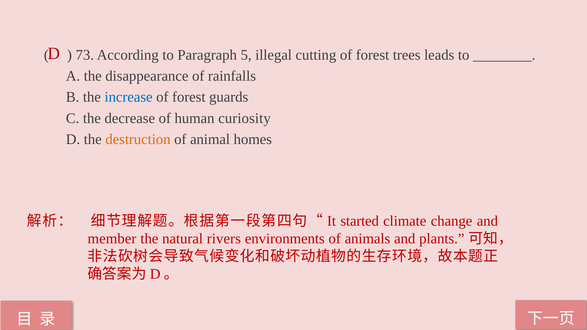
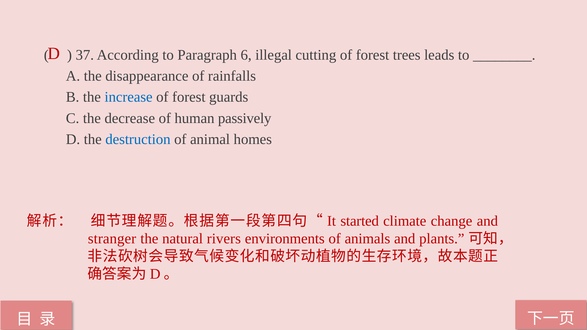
73: 73 -> 37 (85, 55)
5: 5 -> 6 (246, 55)
curiosity: curiosity -> passively (245, 118)
destruction colour: orange -> blue (138, 139)
member: member -> stranger (112, 239)
